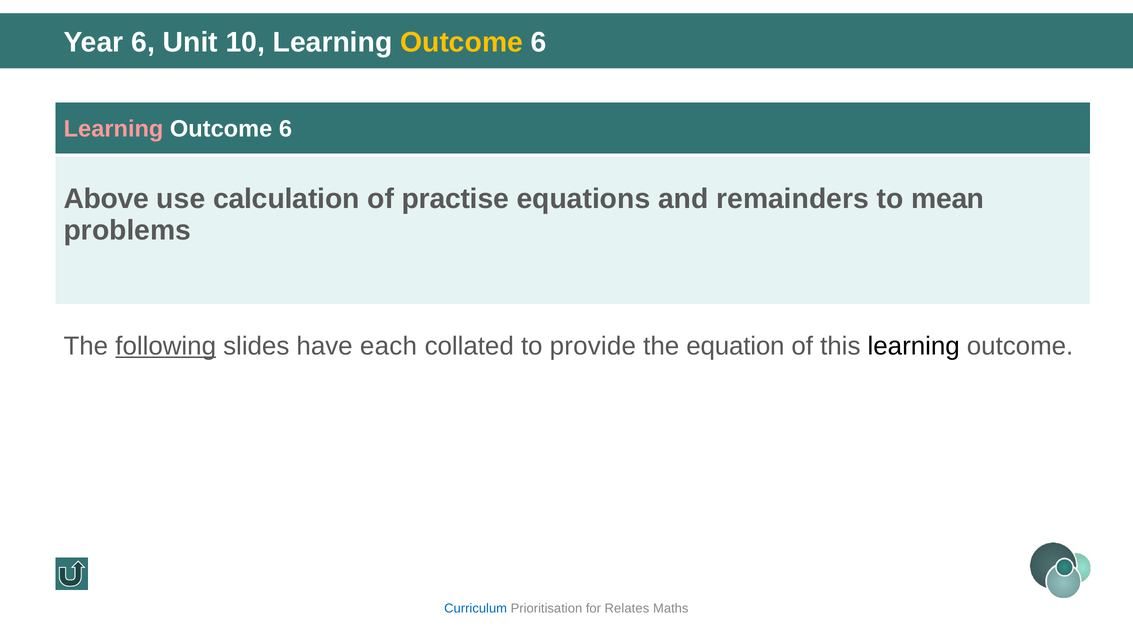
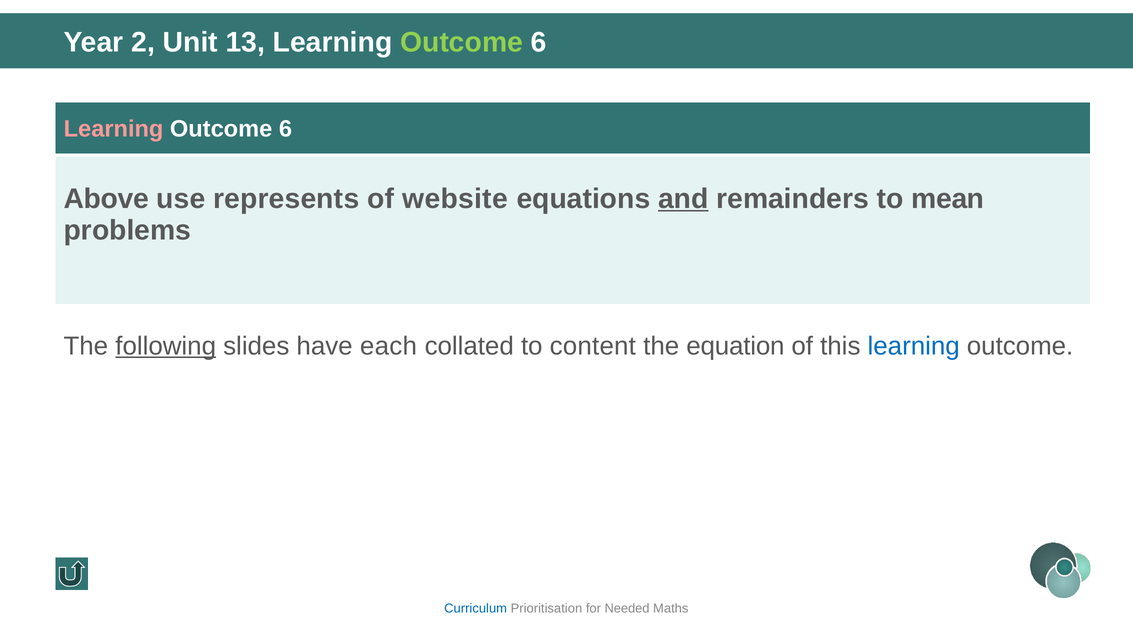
Year 6: 6 -> 2 (143, 42)
10: 10 -> 13 (245, 42)
Outcome colour: yellow -> light green (462, 42)
calculation: calculation -> represents (286, 199)
practise: practise -> website (455, 199)
and underline: none -> present (683, 199)
provide: provide -> content (593, 346)
learning colour: black -> blue (914, 346)
Relates: Relates -> Needed (627, 609)
